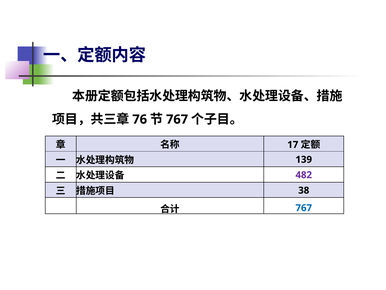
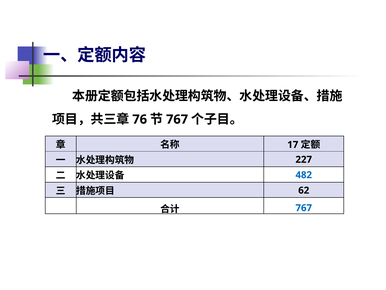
139: 139 -> 227 (304, 159)
482 colour: purple -> blue (304, 175)
38: 38 -> 62 (304, 190)
